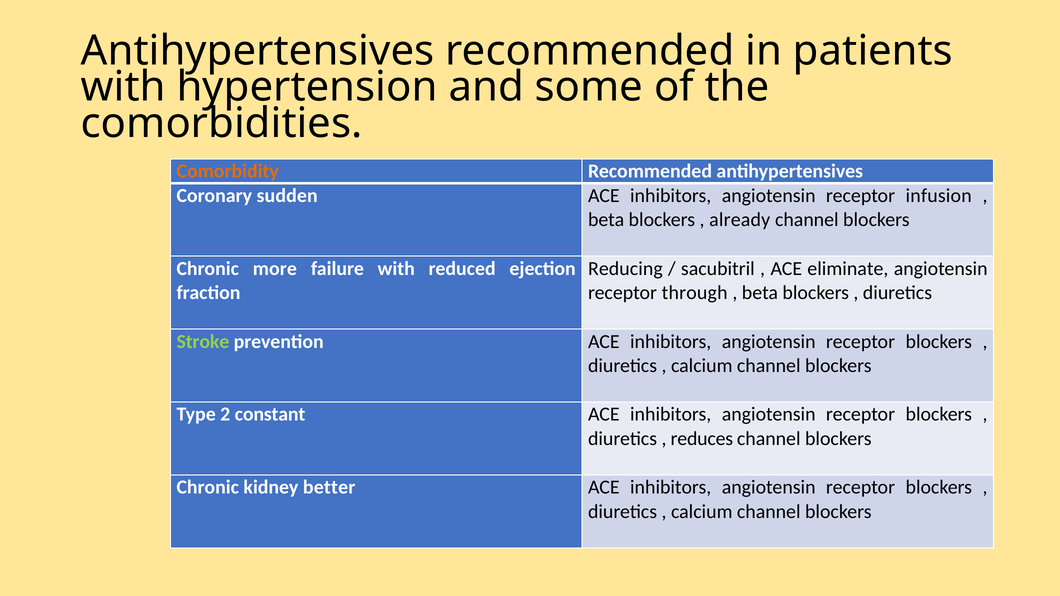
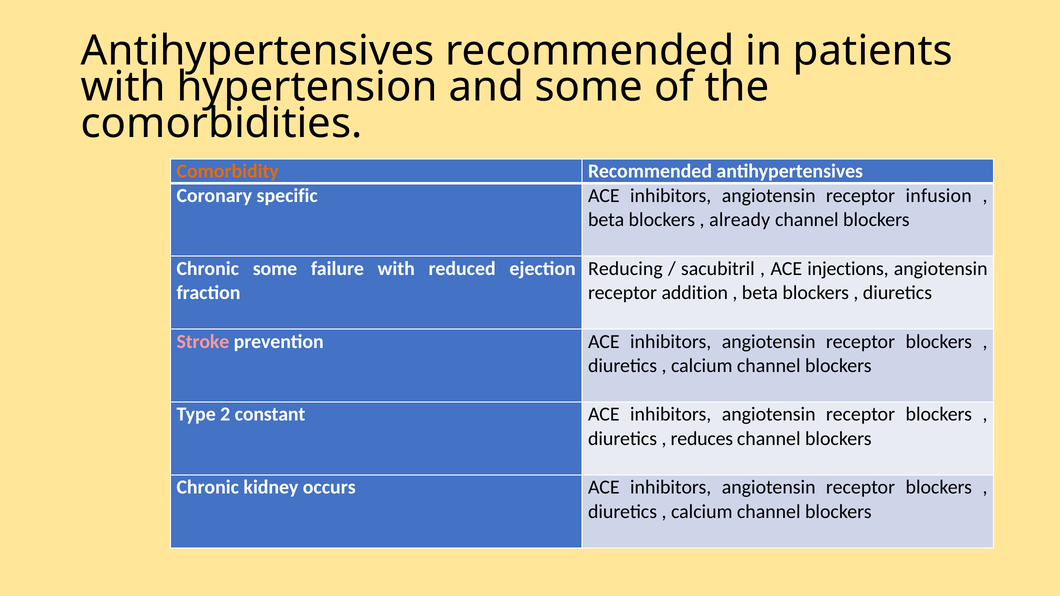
sudden: sudden -> specific (287, 196)
Chronic more: more -> some (275, 269)
eliminate: eliminate -> injections (848, 269)
through: through -> addition (695, 293)
Stroke colour: light green -> pink (203, 342)
better: better -> occurs (329, 488)
